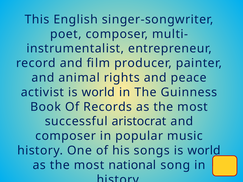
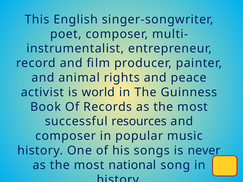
aristocrat: aristocrat -> resources (139, 122)
songs is world: world -> never (204, 151)
